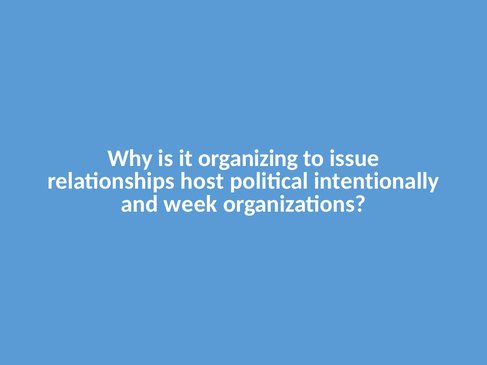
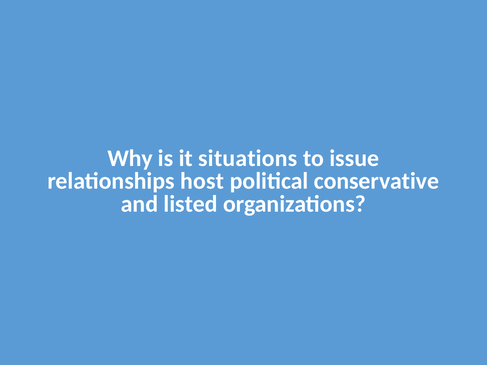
organizing: organizing -> situations (248, 158)
intentionally: intentionally -> conservative (376, 181)
week: week -> listed (191, 204)
